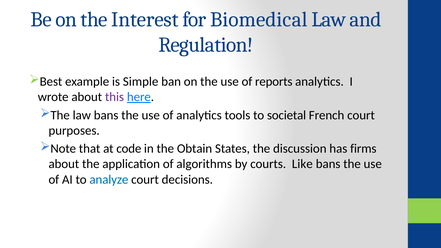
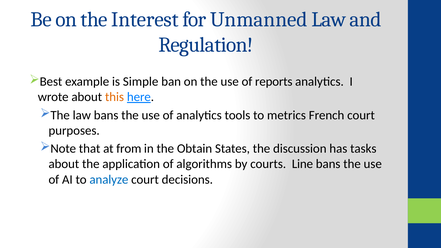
Biomedical: Biomedical -> Unmanned (259, 19)
this colour: purple -> orange (115, 97)
societal: societal -> metrics (286, 115)
code: code -> from (129, 149)
firms: firms -> tasks (363, 149)
Like: Like -> Line (302, 164)
